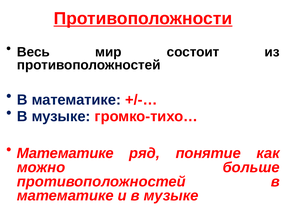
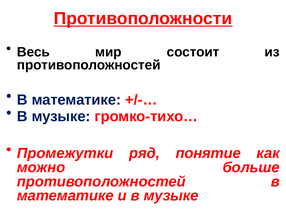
Математике: Математике -> Промежутки (65, 153)
